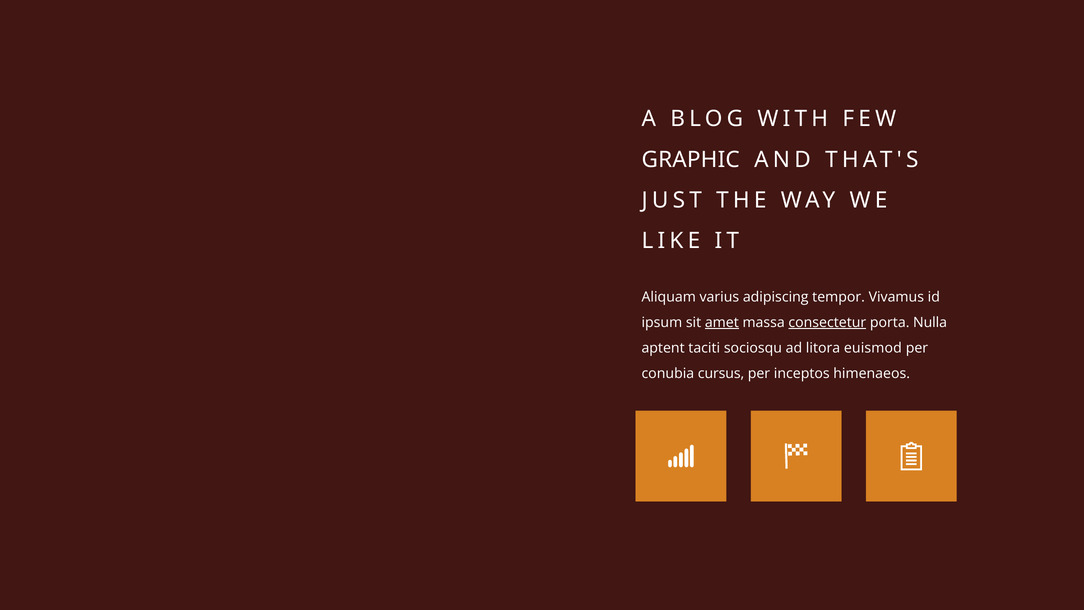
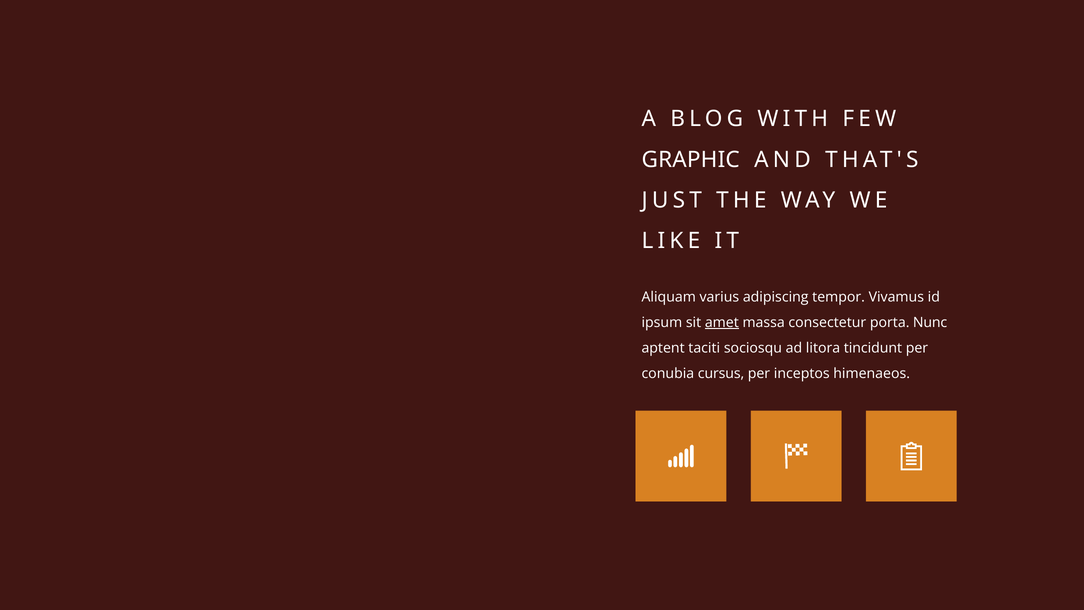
consectetur underline: present -> none (827, 322)
Nulla: Nulla -> Nunc (930, 322)
euismod: euismod -> tincidunt (873, 348)
